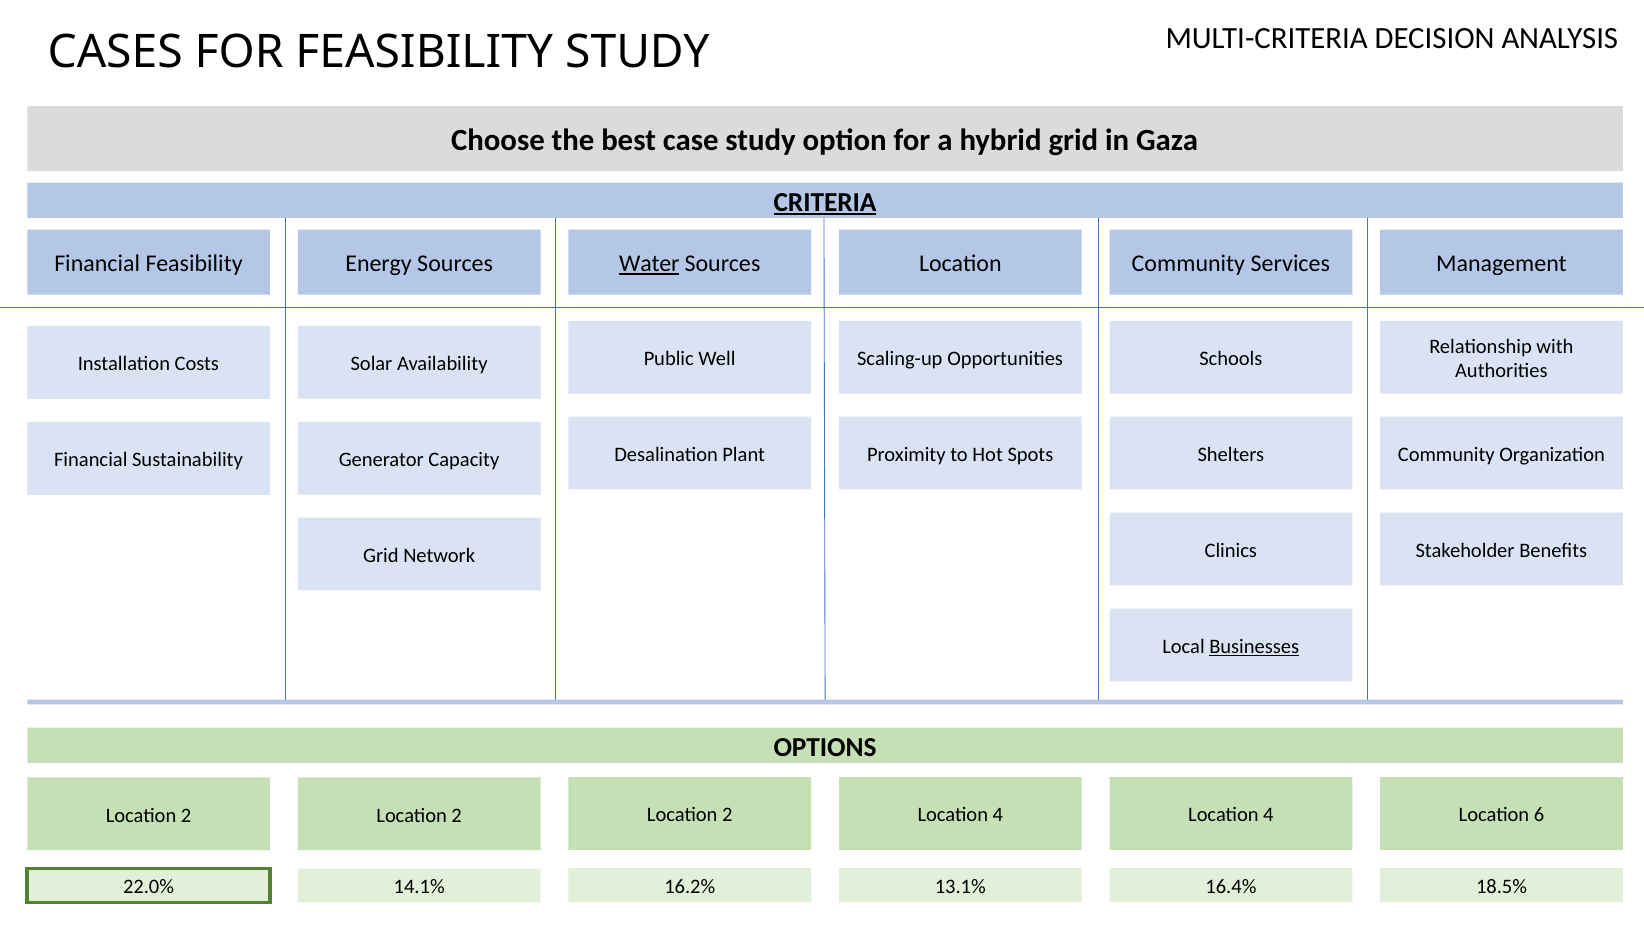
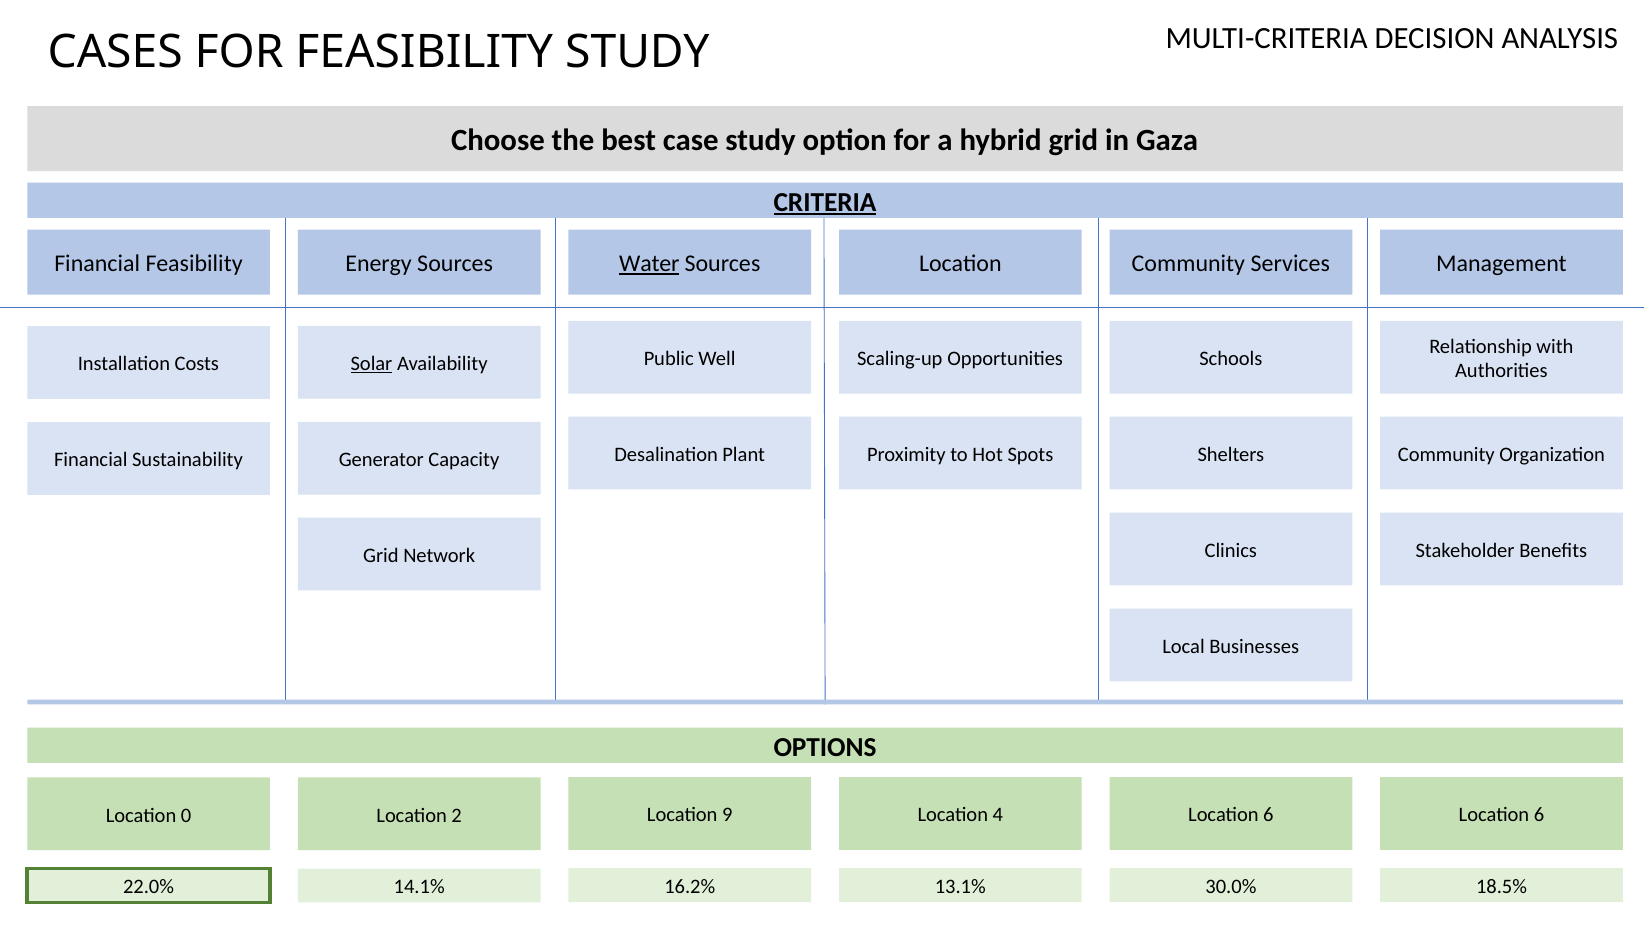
Solar underline: none -> present (371, 364)
Businesses underline: present -> none (1254, 646)
2: 2 -> 0 (186, 815)
2: 2 -> 9 (727, 815)
4 Location 4: 4 -> 6 (1268, 815)
16.4%: 16.4% -> 30.0% (1231, 886)
